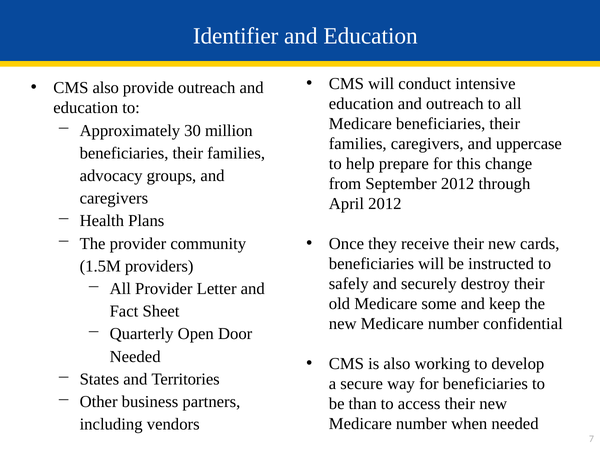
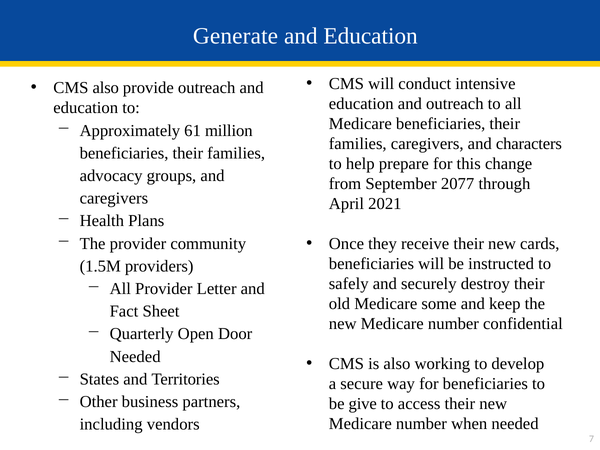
Identifier: Identifier -> Generate (236, 36)
30: 30 -> 61 (193, 131)
uppercase: uppercase -> characters (529, 144)
September 2012: 2012 -> 2077 (458, 184)
April 2012: 2012 -> 2021 (385, 204)
than: than -> give (363, 404)
